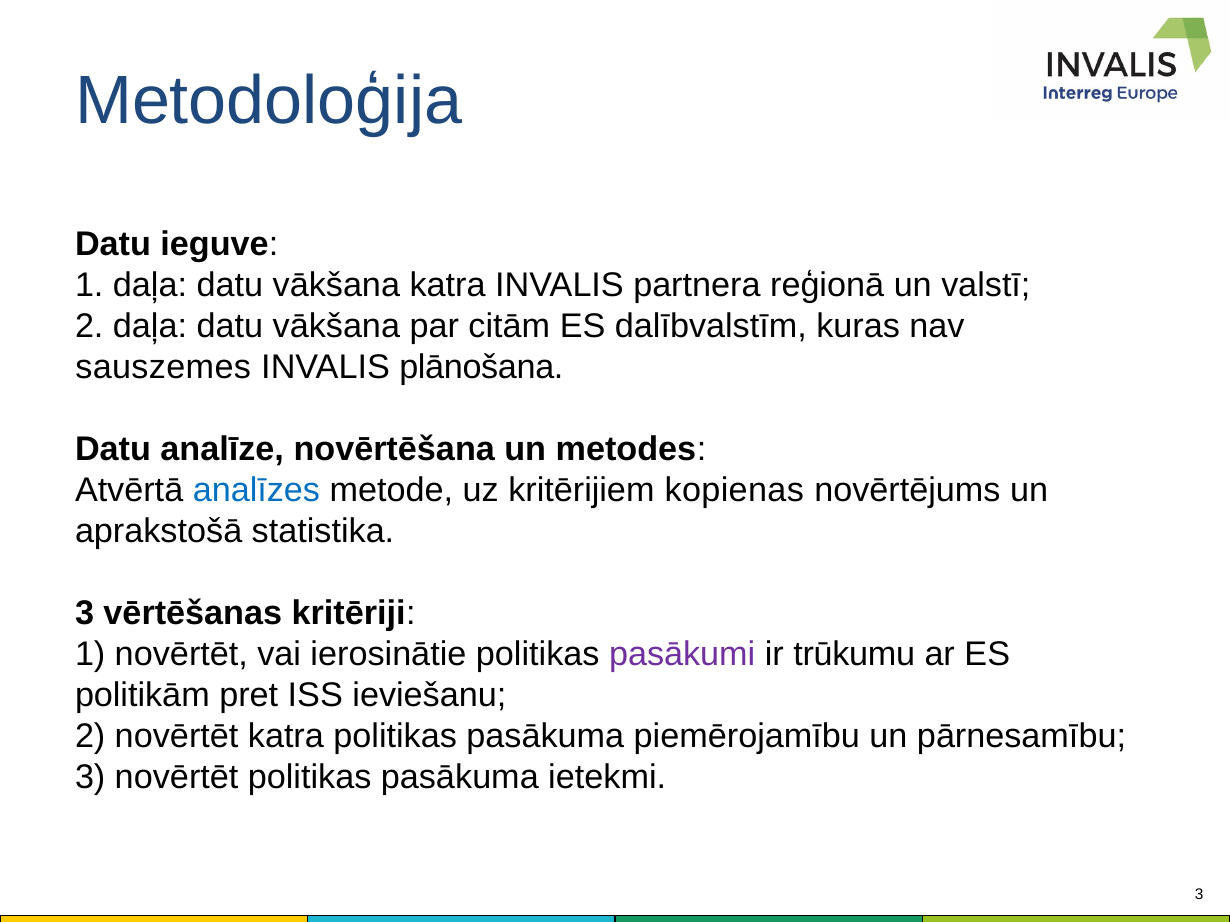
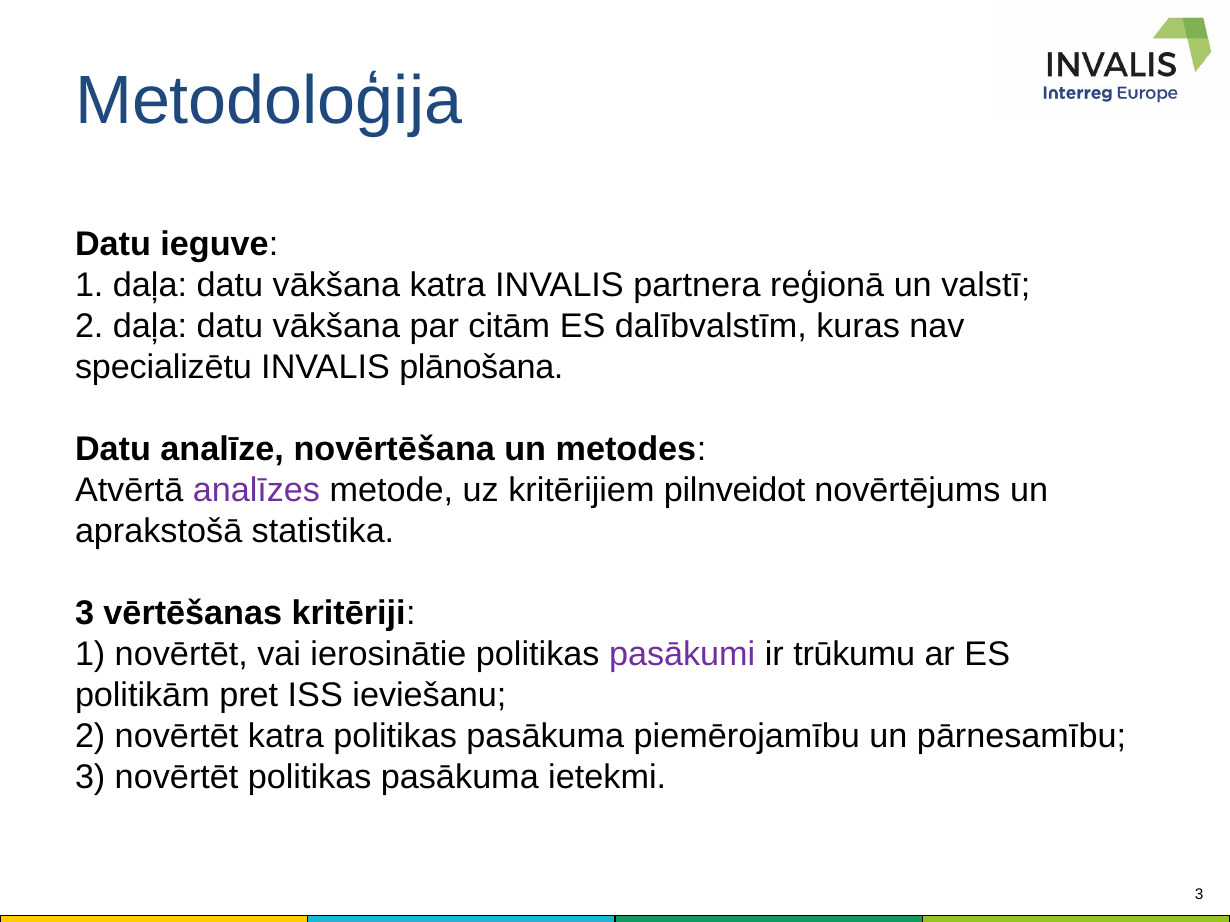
sauszemes: sauszemes -> specializētu (163, 367)
analīzes colour: blue -> purple (256, 490)
kopienas: kopienas -> pilnveidot (735, 490)
